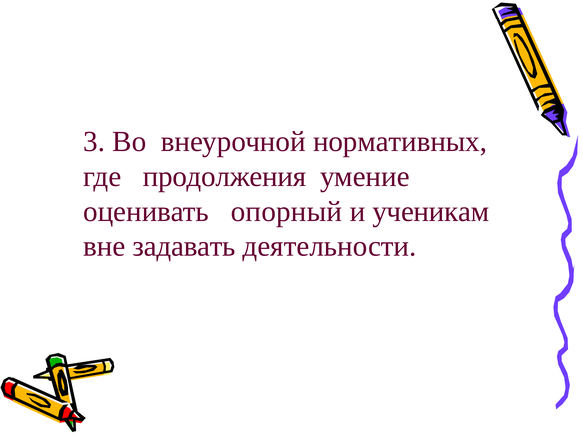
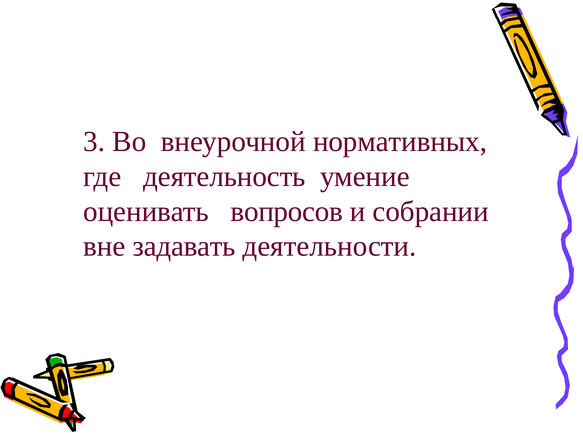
продолжения: продолжения -> деятельность (224, 177)
опорный: опорный -> вопросов (287, 212)
ученикам: ученикам -> собрании (431, 212)
